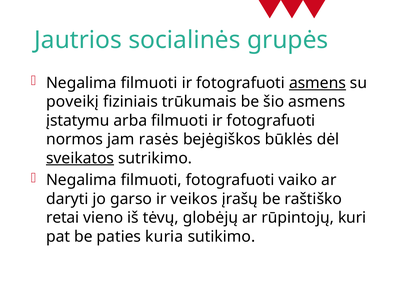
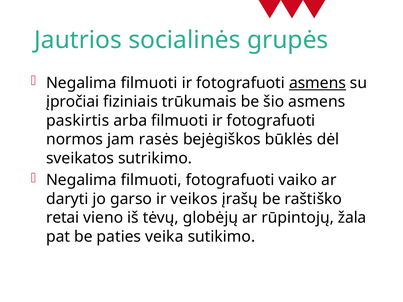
poveikį: poveikį -> įpročiai (73, 102)
įstatymu: įstatymu -> paskirtis (78, 121)
sveikatos underline: present -> none (80, 158)
kuri: kuri -> žala (352, 218)
kuria: kuria -> veika (164, 237)
